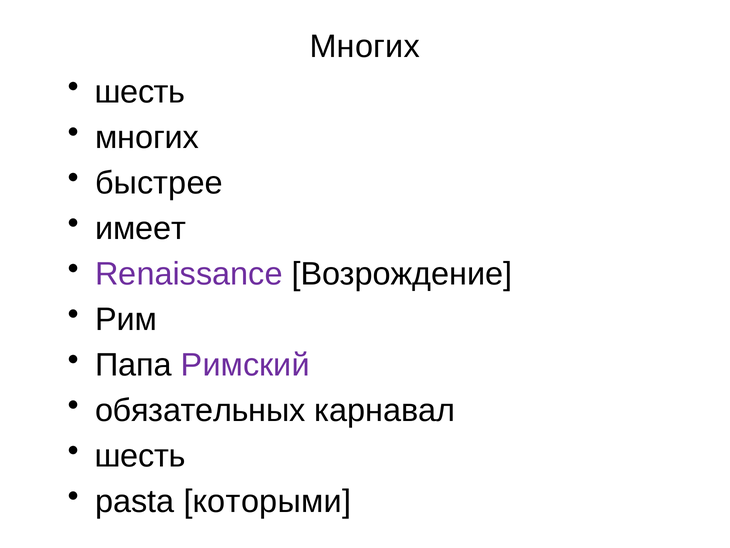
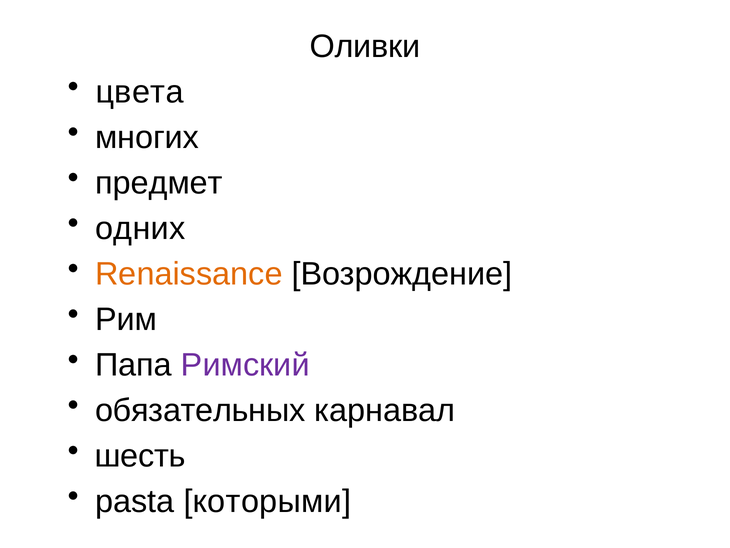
Многих: Многих -> Оливки (365, 47)
шесть: шесть -> цвета (140, 92)
быстрее: быстрее -> предмет (159, 183)
имеет: имеет -> одних (140, 228)
Renaissance colour: purple -> orange (189, 274)
